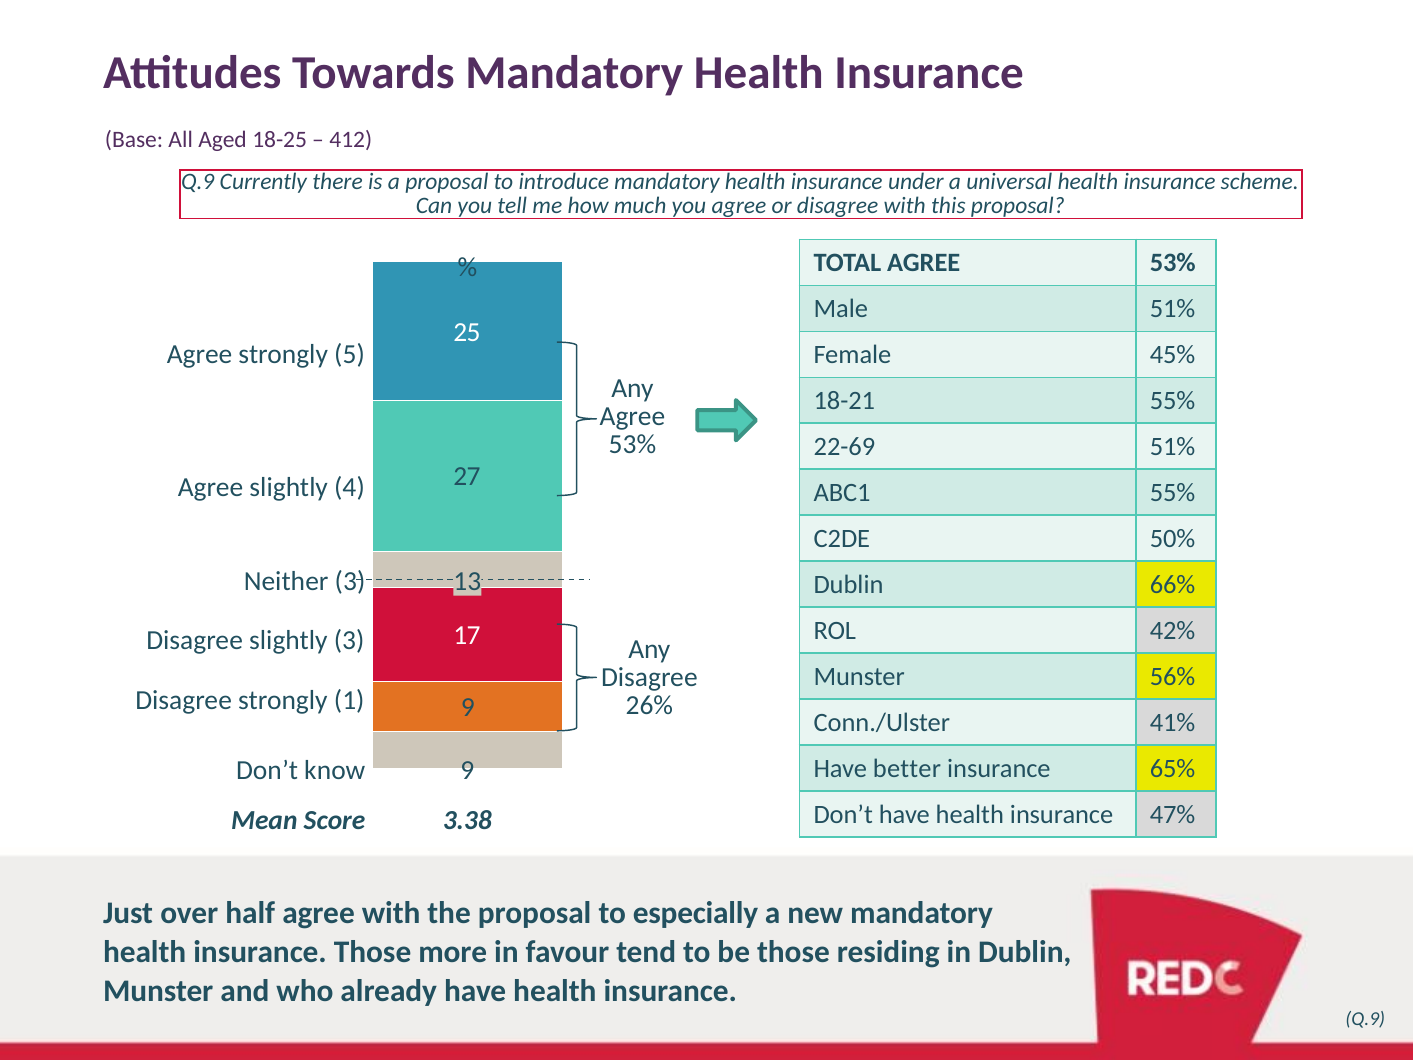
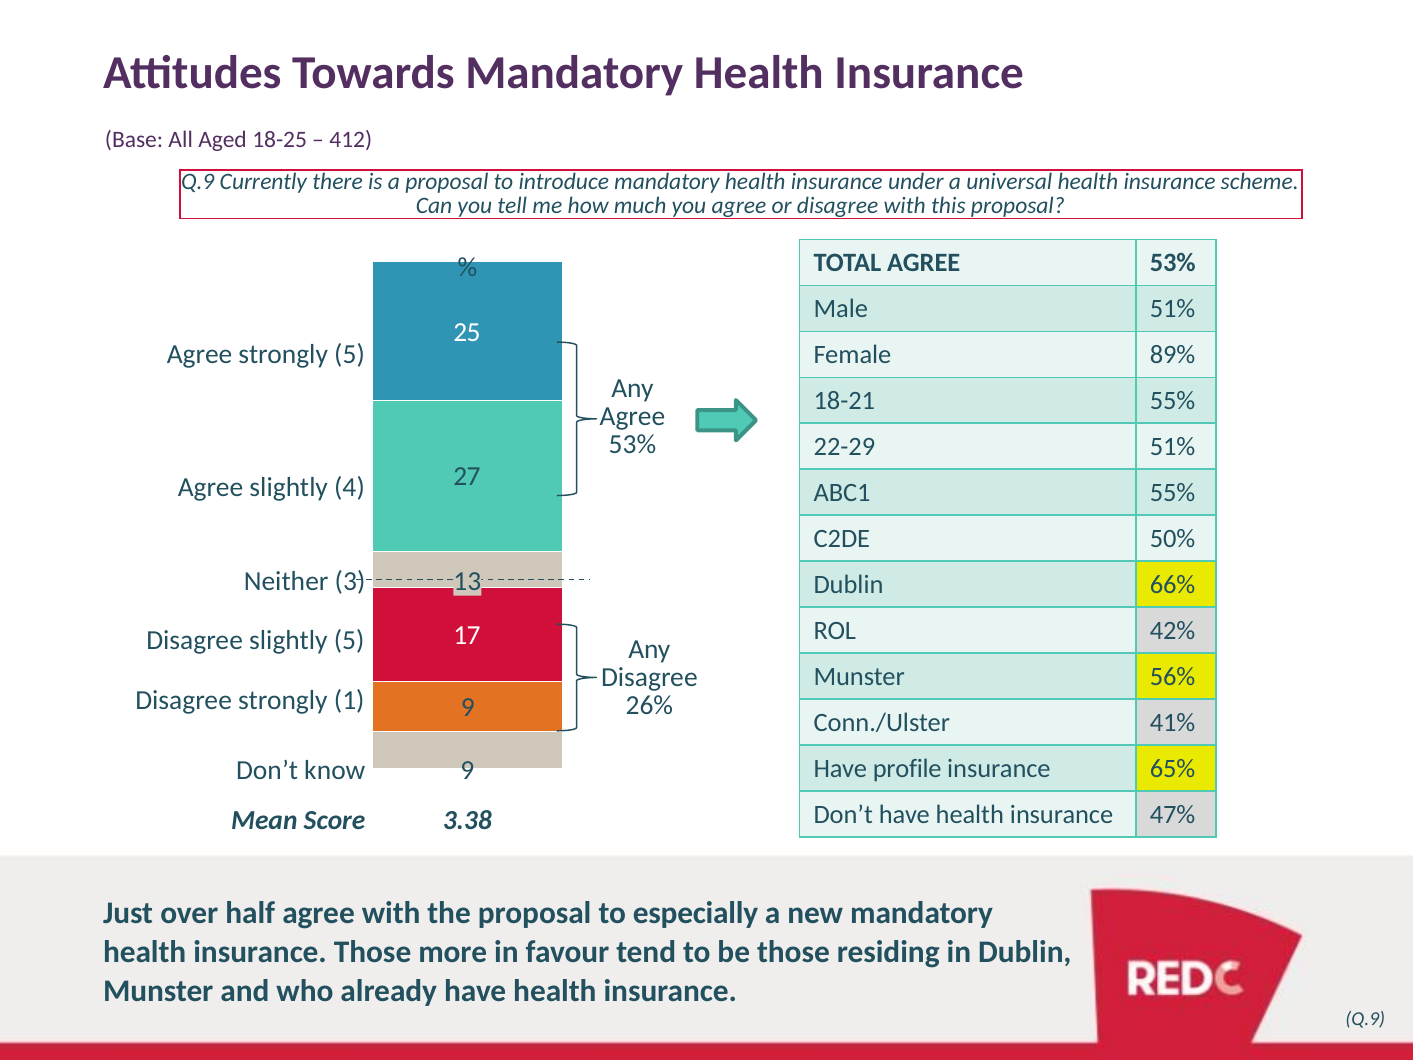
45%: 45% -> 89% (1173, 355)
22-69: 22-69 -> 22-29 (844, 447)
slightly 3: 3 -> 5 (349, 640)
better: better -> profile (907, 768)
